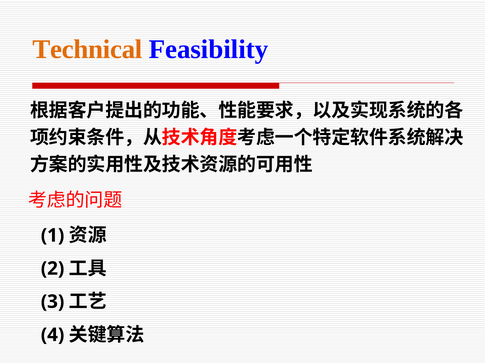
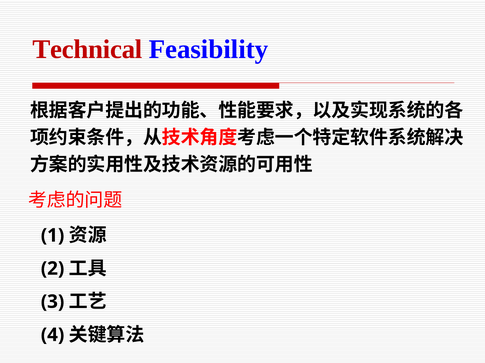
Technical colour: orange -> red (87, 49)
